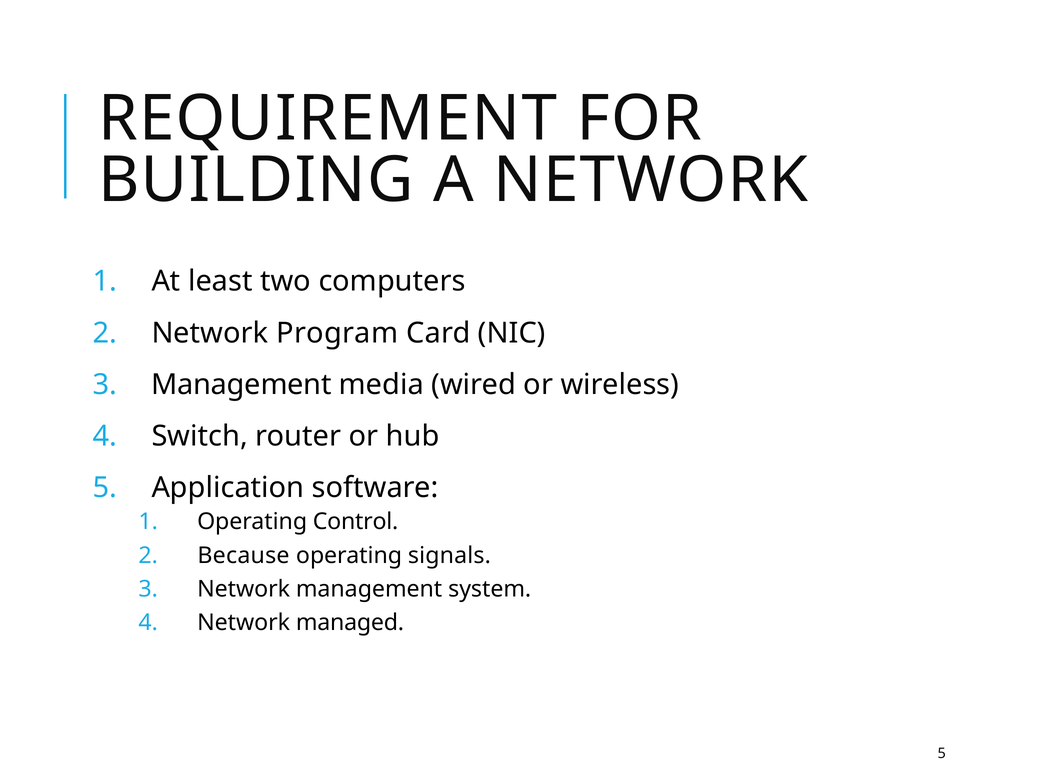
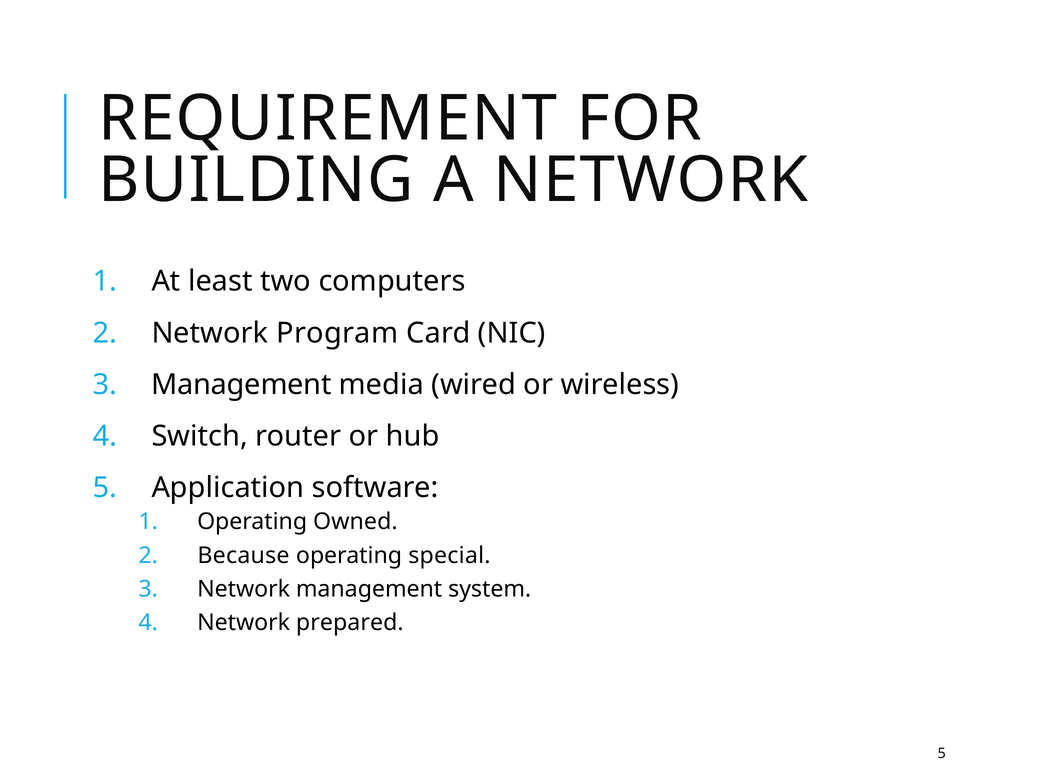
Control: Control -> Owned (355, 522)
signals: signals -> special (449, 556)
managed: managed -> prepared (350, 623)
